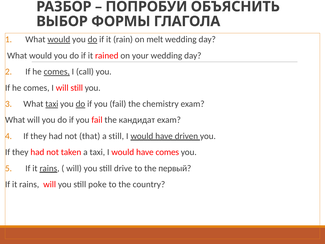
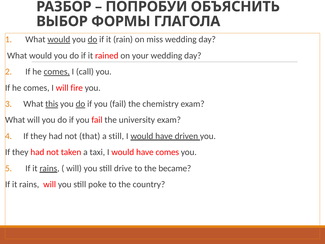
melt: melt -> miss (155, 39)
will still: still -> fire (77, 88)
What taxi: taxi -> this (52, 104)
кандидат: кандидат -> university (137, 120)
первый: первый -> became (175, 168)
